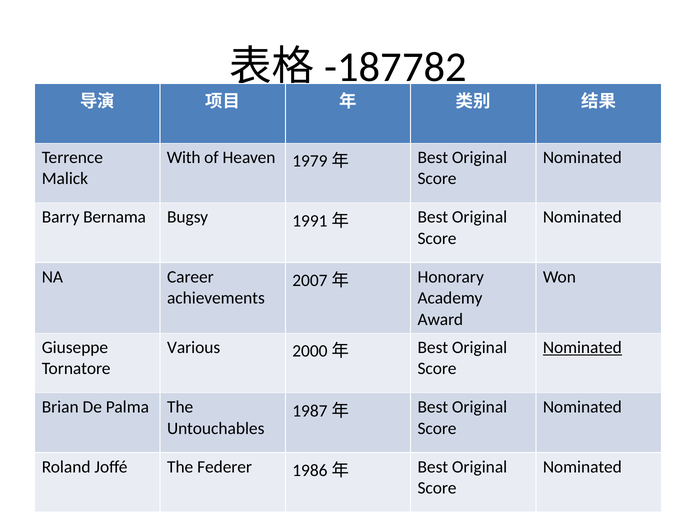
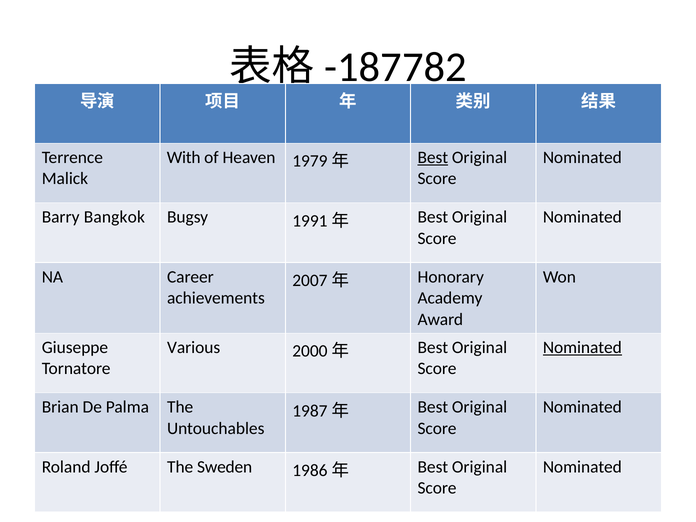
Best underline: none -> present (433, 157)
Bernama: Bernama -> Bangkok (114, 217)
Federer: Federer -> Sweden (225, 467)
